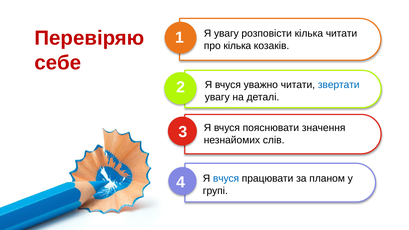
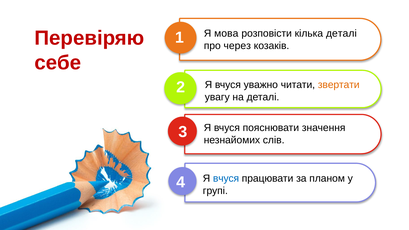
Я увагу: увагу -> мова (226, 34)
кілька читати: читати -> деталі (341, 34)
про кілька: кілька -> через (237, 46)
звертати colour: blue -> orange (339, 85)
